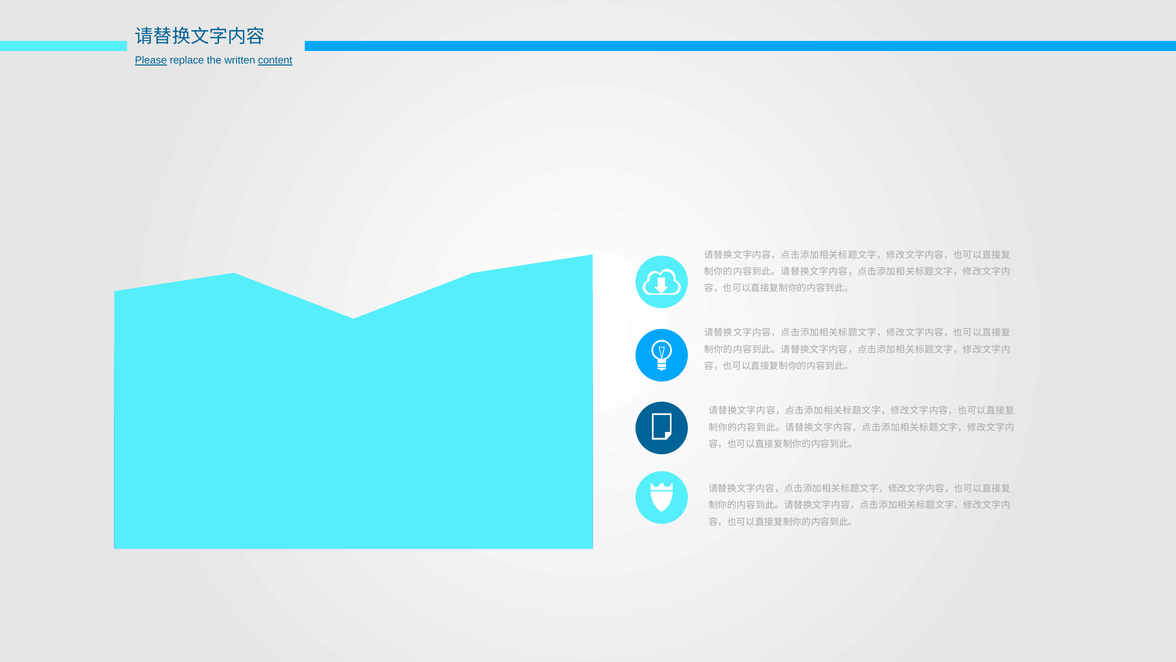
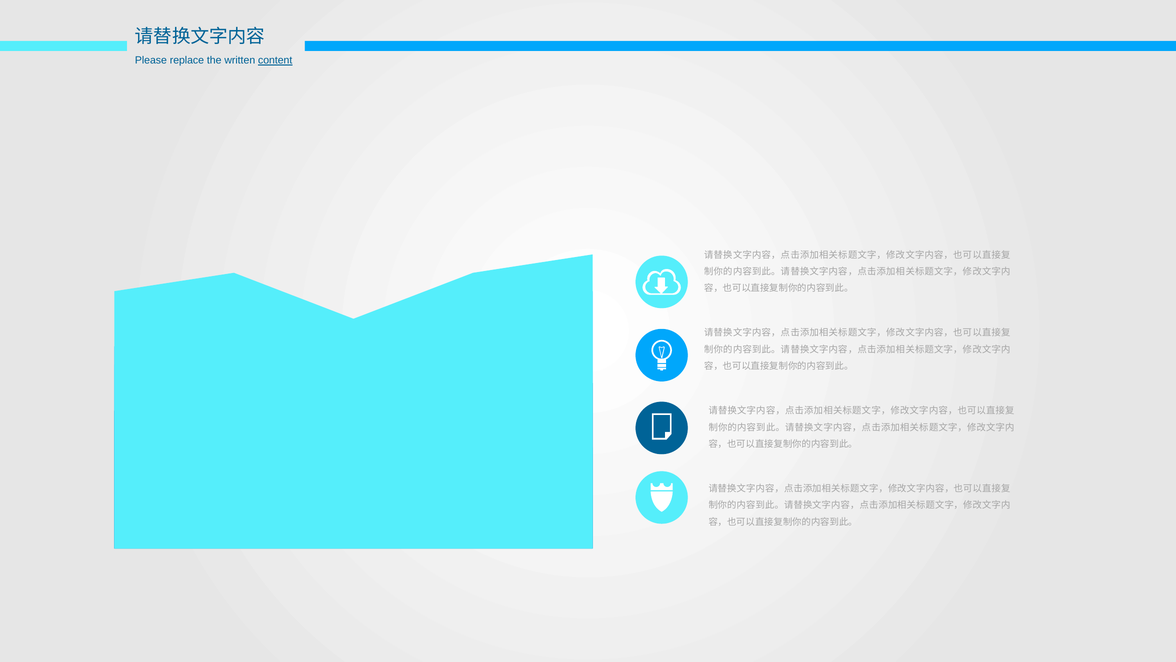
Please underline: present -> none (151, 60)
